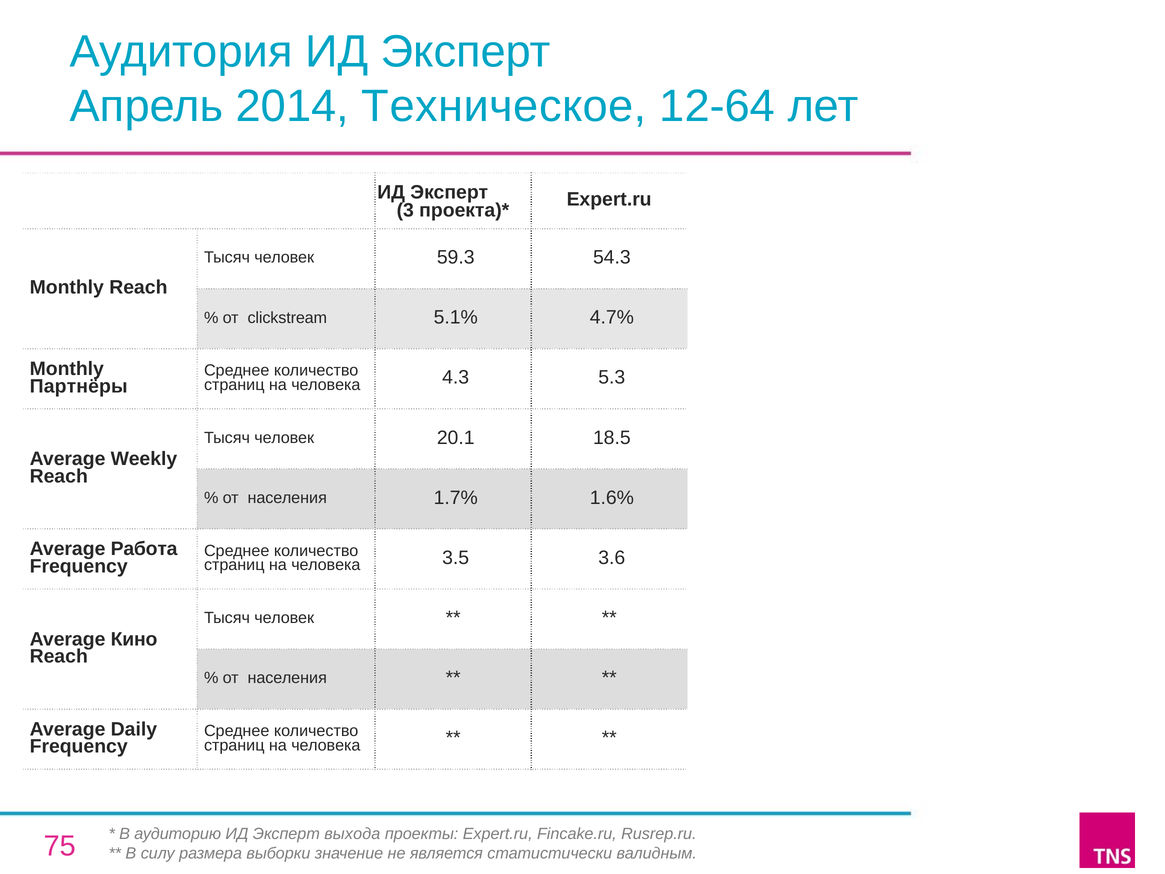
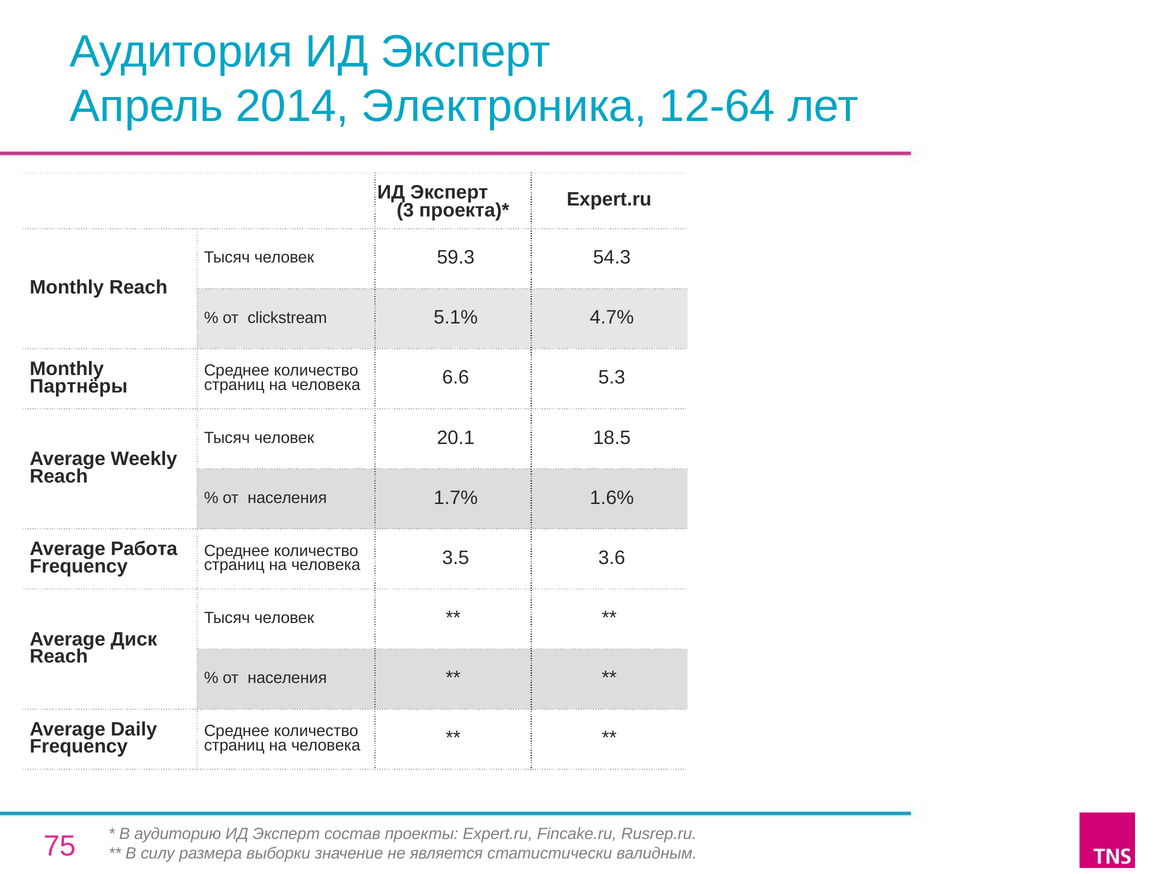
Техническое: Техническое -> Электроника (504, 106)
4.3: 4.3 -> 6.6 (456, 377)
Кино: Кино -> Диск (134, 639)
выхода: выхода -> состав (352, 834)
